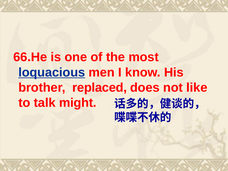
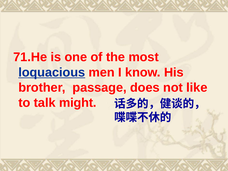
66.He: 66.He -> 71.He (30, 57)
replaced: replaced -> passage (100, 88)
